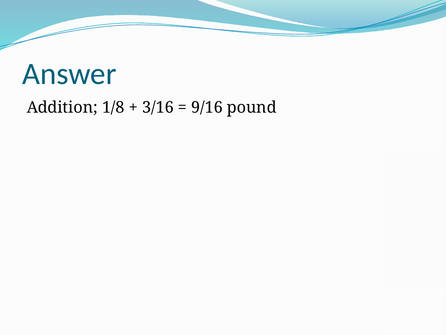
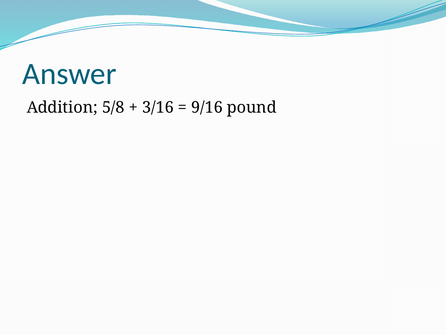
1/8: 1/8 -> 5/8 (113, 107)
